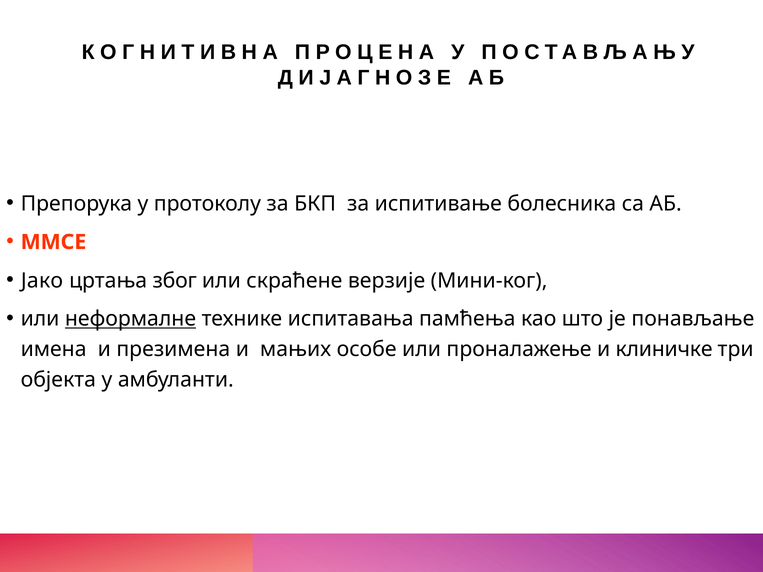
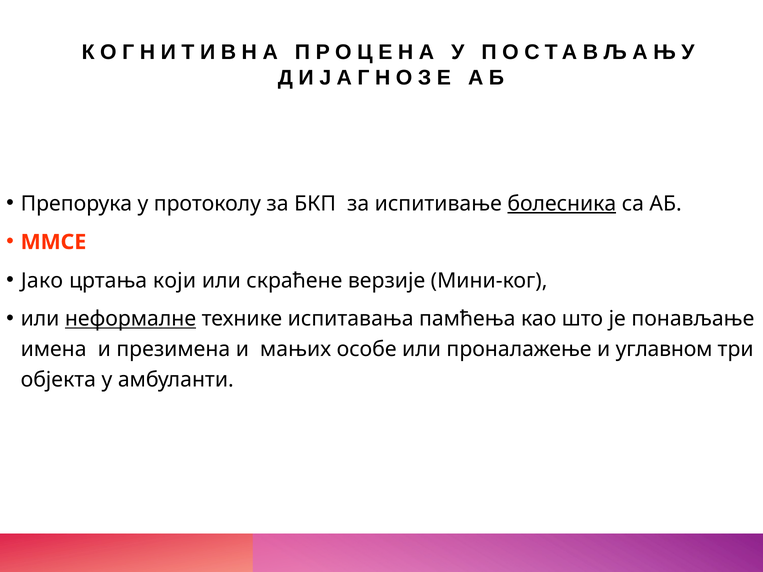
болесника underline: none -> present (562, 204)
због: због -> који (175, 281)
клиничке: клиничке -> углавном (664, 350)
